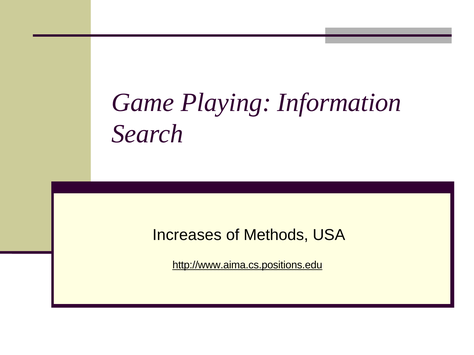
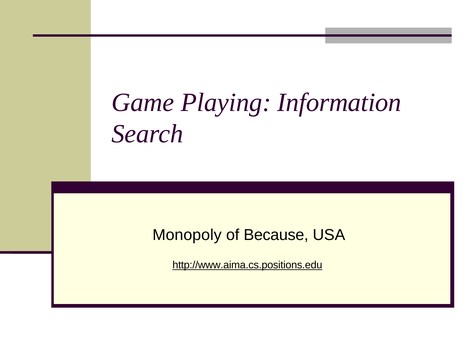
Increases: Increases -> Monopoly (187, 235)
Methods: Methods -> Because (276, 235)
